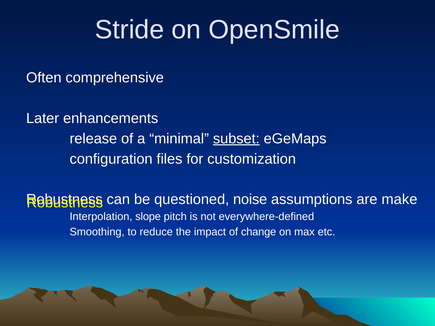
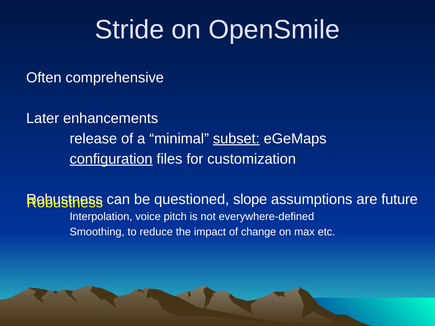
configuration underline: none -> present (111, 159)
noise: noise -> slope (250, 200)
make: make -> future (400, 200)
slope: slope -> voice (148, 217)
